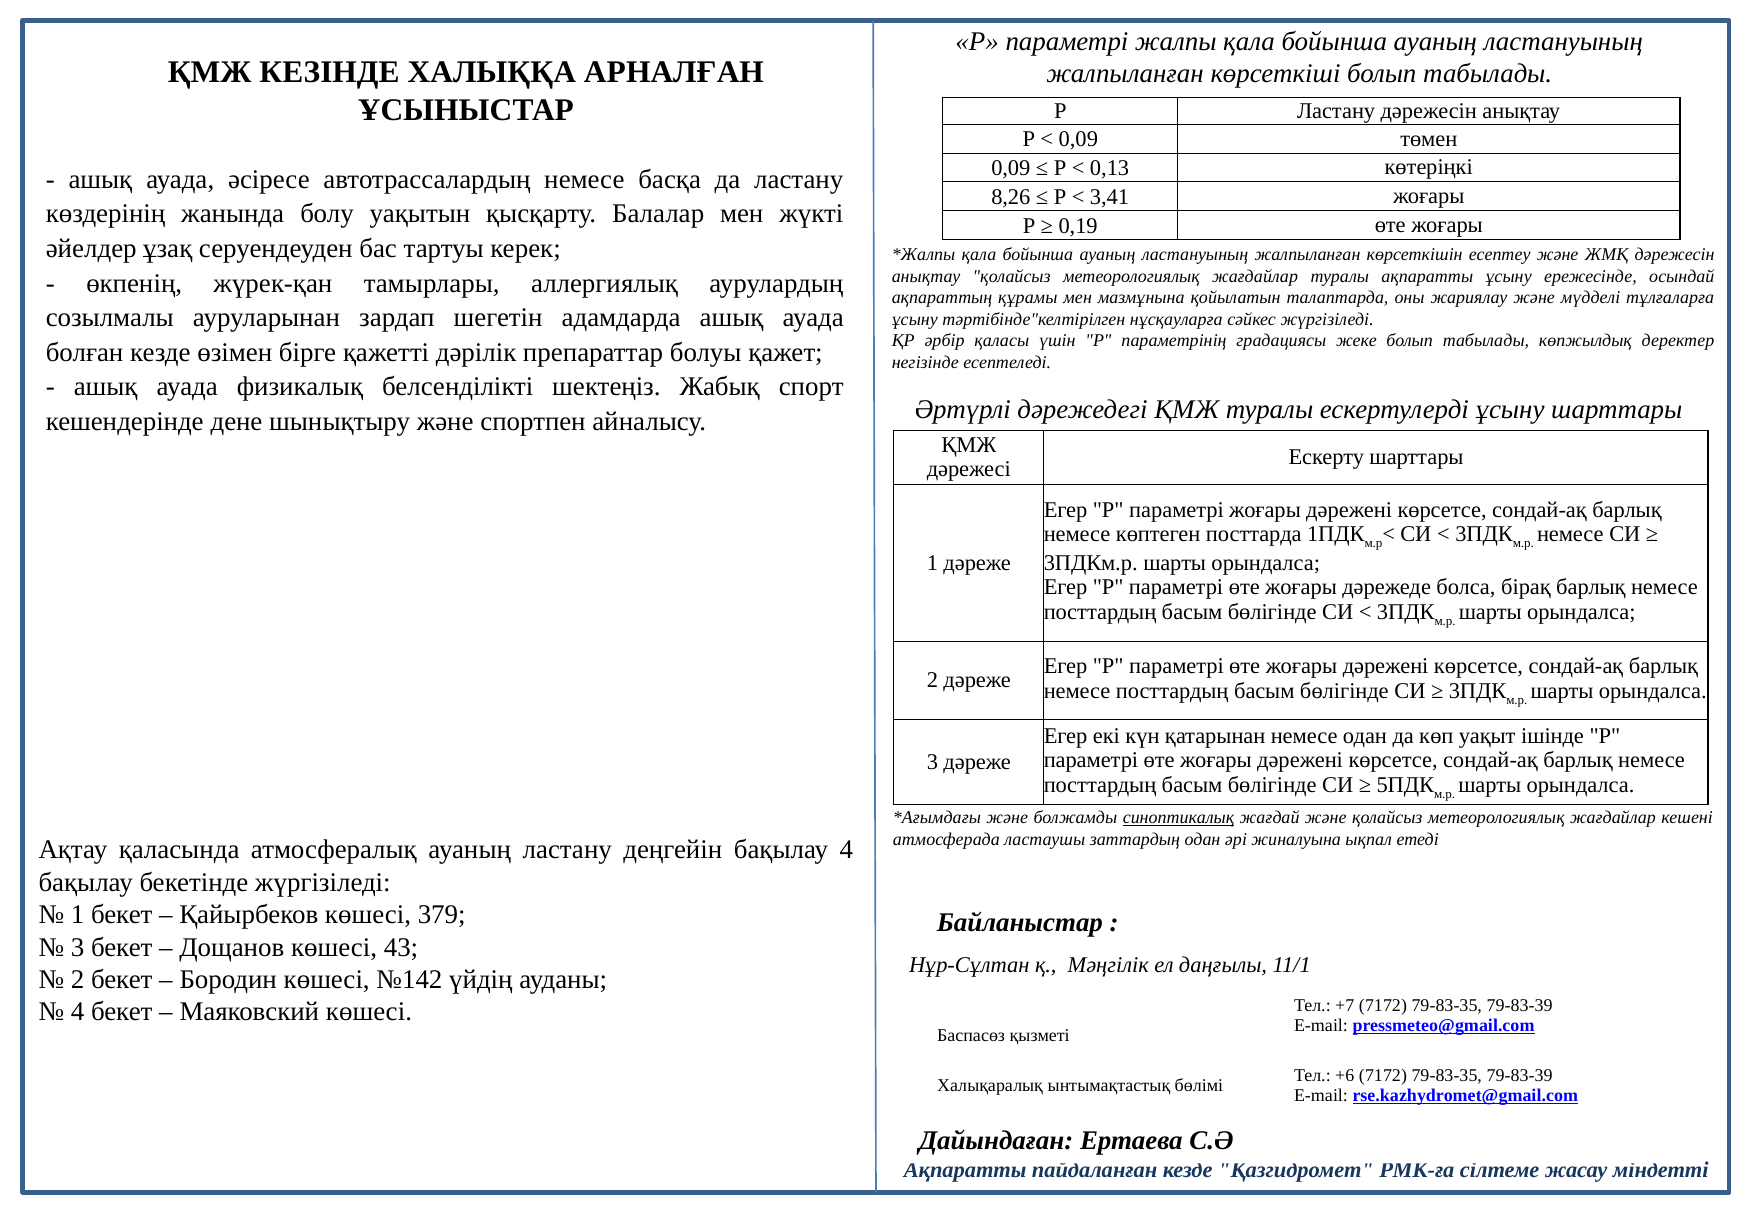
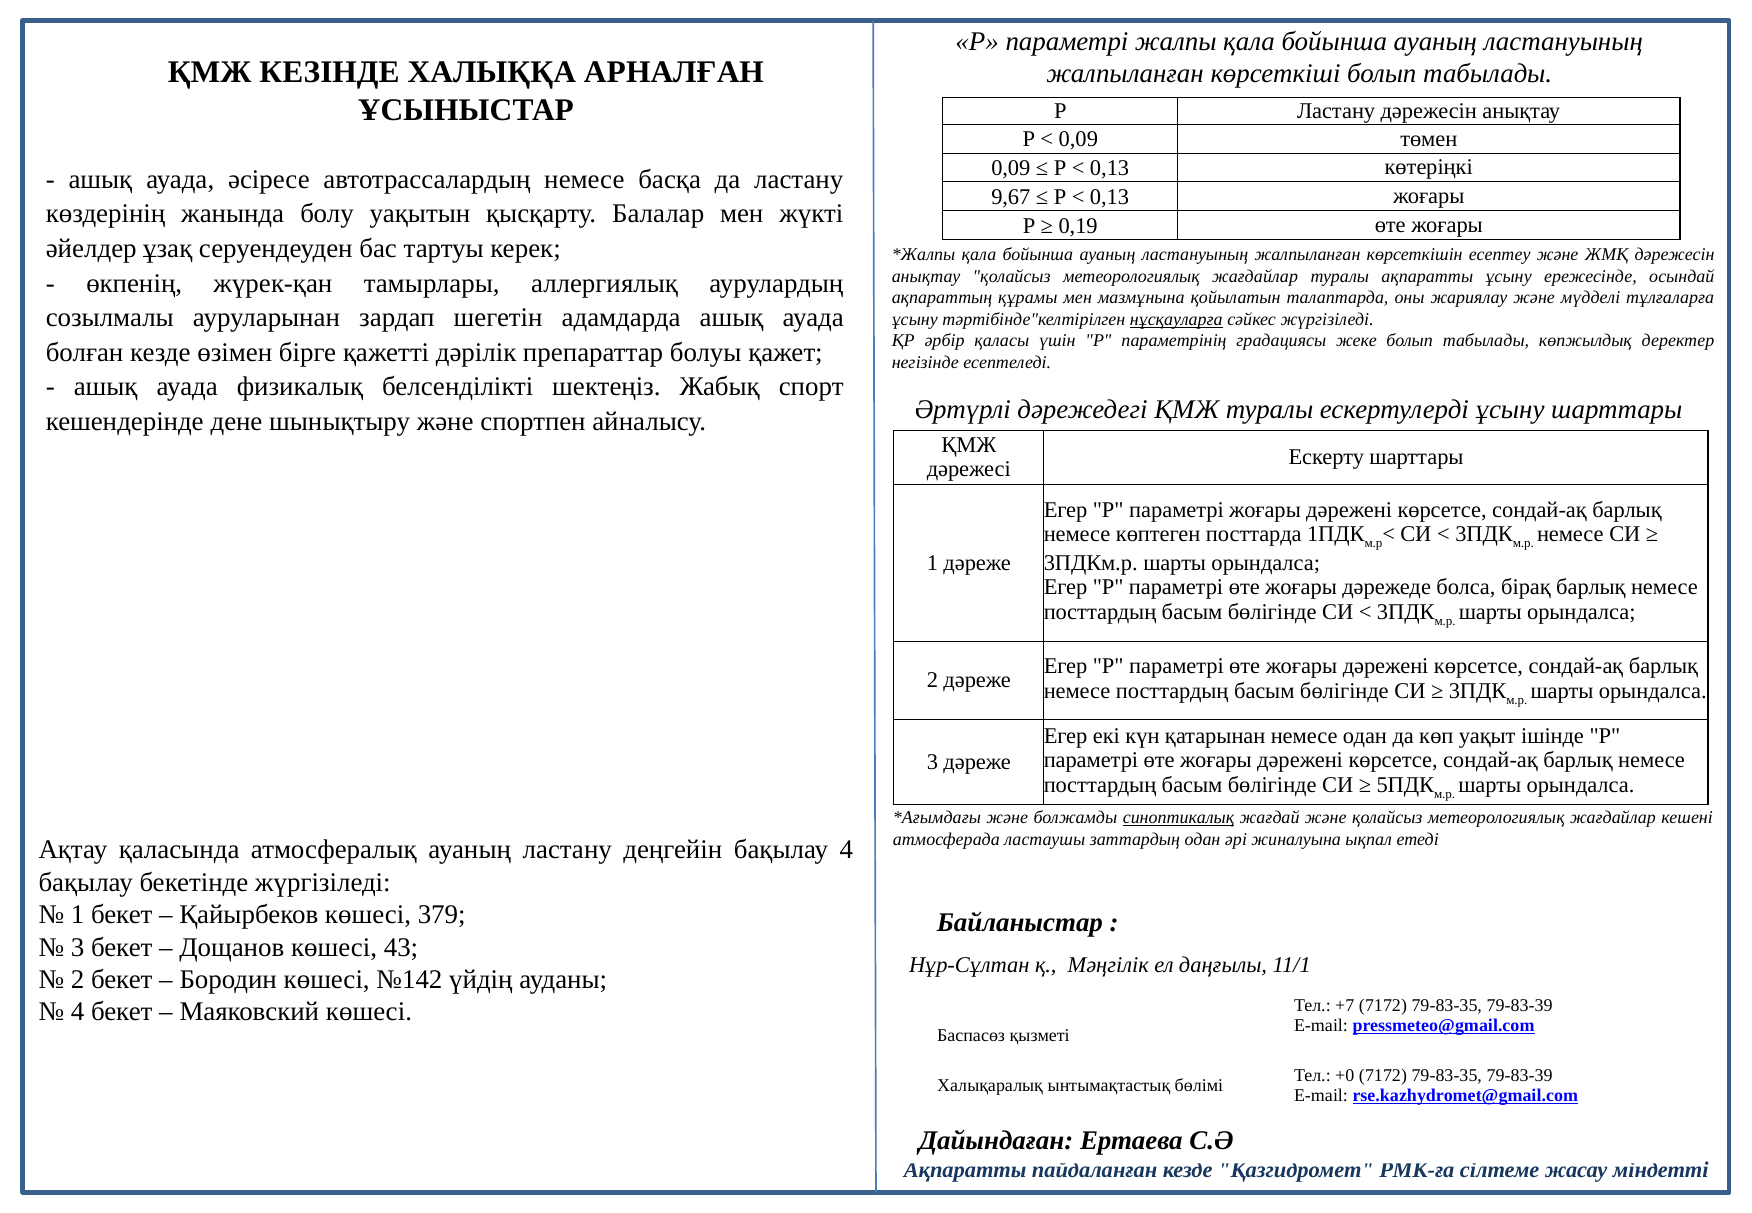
8,26: 8,26 -> 9,67 (1011, 197)
3,41: 3,41 -> 0,13 (1109, 197)
нұсқауларға underline: none -> present (1176, 319)
+6: +6 -> +0 (1345, 1075)
